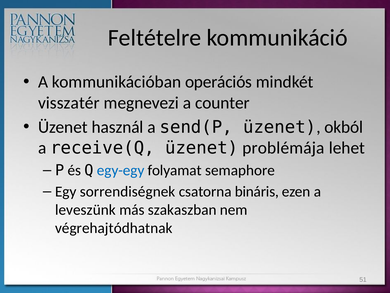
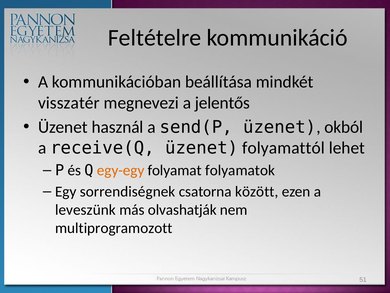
operációs: operációs -> beállítása (218, 82)
counter: counter -> jelentős (222, 103)
problémája: problémája -> folyamattól (283, 148)
egy-egy colour: blue -> orange (121, 170)
semaphore: semaphore -> folyamatok (240, 170)
bináris: bináris -> között (257, 191)
szakaszban: szakaszban -> olvashatják (182, 210)
végrehajtódhatnak: végrehajtódhatnak -> multiprogramozott (114, 228)
